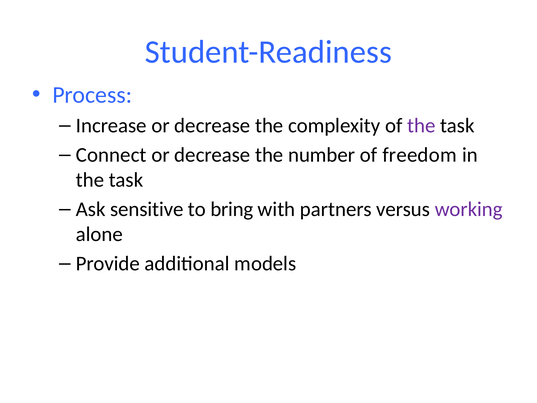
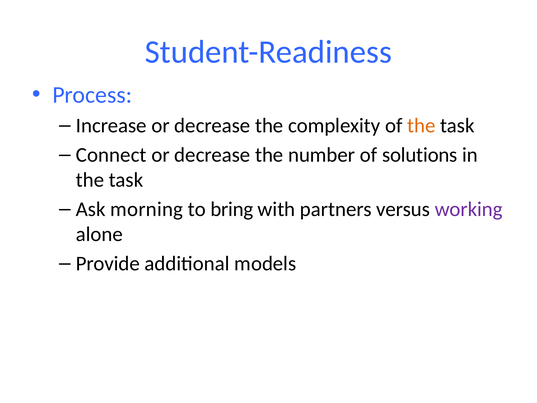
the colour: purple -> orange (421, 126)
freedom: freedom -> solutions (420, 155)
sensitive: sensitive -> morning (147, 209)
